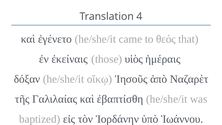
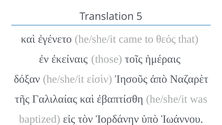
4: 4 -> 5 (139, 17)
υἱὸς: υἱὸς -> τοῖς (134, 59)
οἴκῳ: οἴκῳ -> εἰσὶν (100, 79)
